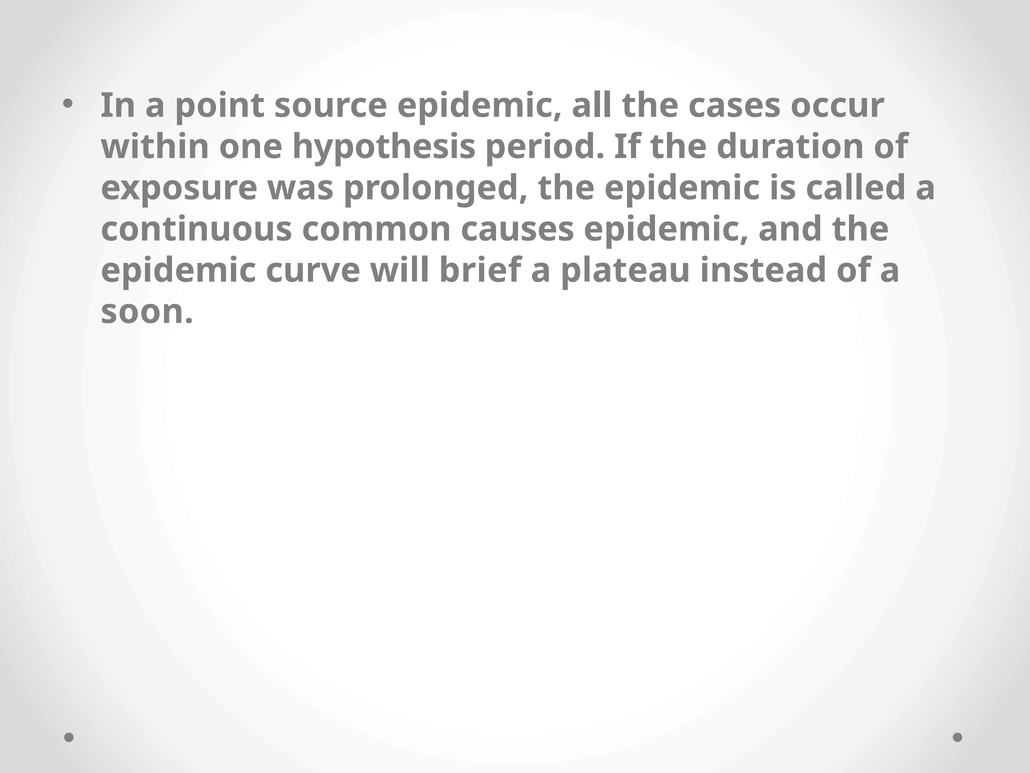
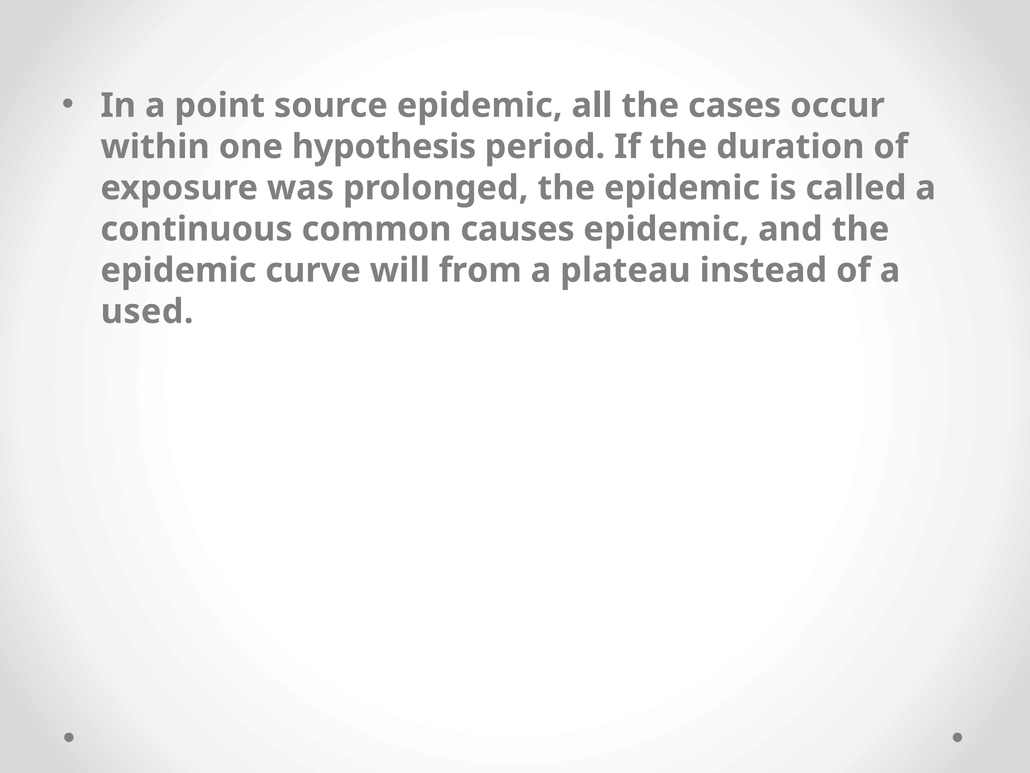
brief: brief -> from (480, 270)
soon: soon -> used (147, 311)
